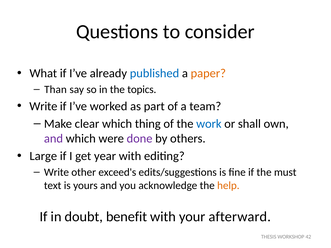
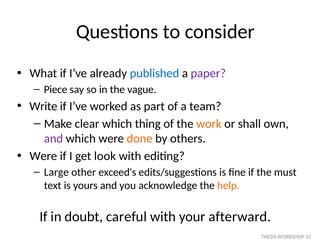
paper colour: orange -> purple (208, 73)
Than: Than -> Piece (56, 90)
topics: topics -> vague (142, 90)
work colour: blue -> orange (209, 124)
done colour: purple -> orange (140, 139)
Large: Large -> Were (43, 156)
year: year -> look (105, 156)
Write: Write -> Large (56, 172)
benefit: benefit -> careful (126, 217)
